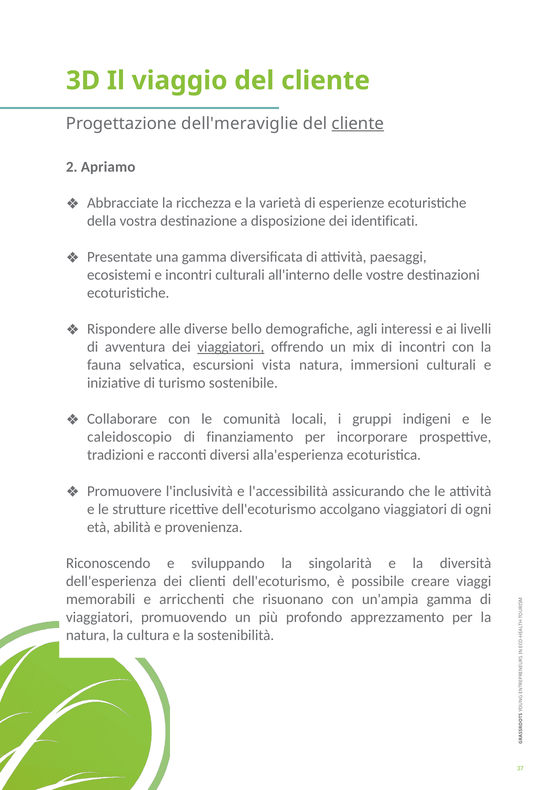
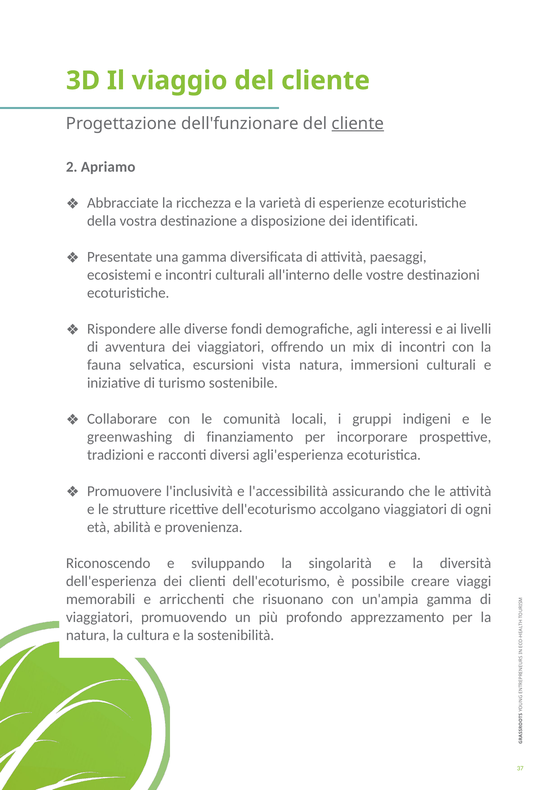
dell'meraviglie: dell'meraviglie -> dell'funzionare (240, 124)
bello: bello -> fondi (247, 329)
viaggiatori underline: present -> none (231, 347)
caleidoscopio: caleidoscopio -> greenwashing (130, 437)
alla'esperienza: alla'esperienza -> agli'esperienza (298, 455)
